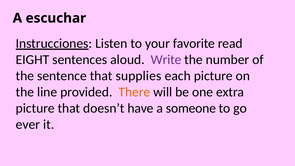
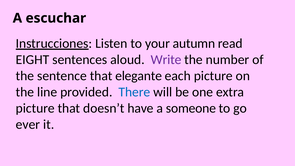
favorite: favorite -> autumn (194, 43)
supplies: supplies -> elegante (139, 76)
There colour: orange -> blue (134, 92)
